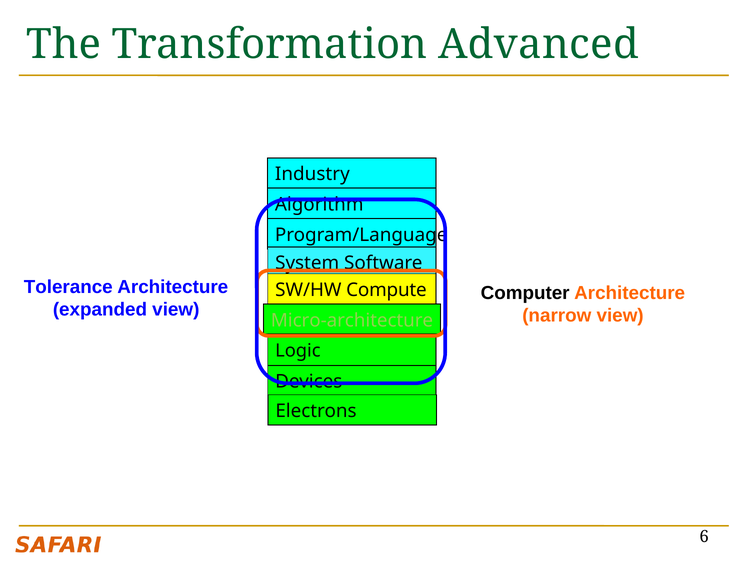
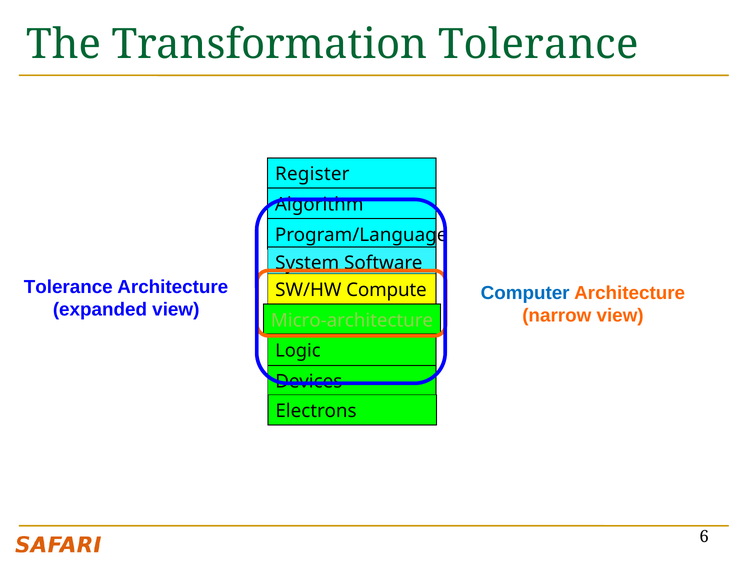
Transformation Advanced: Advanced -> Tolerance (538, 44)
Industry: Industry -> Register (312, 174)
Computer colour: black -> blue (525, 293)
